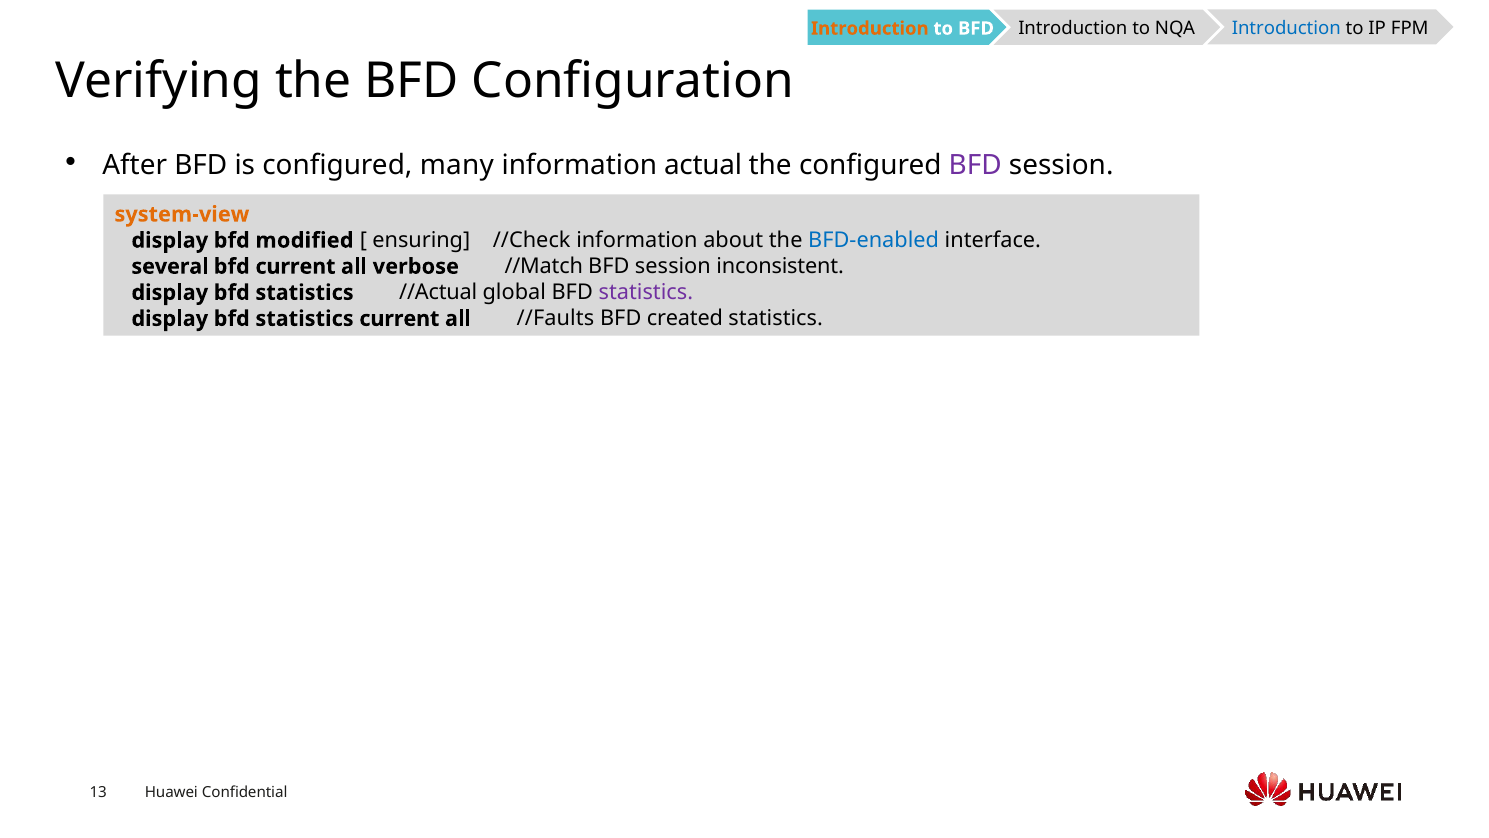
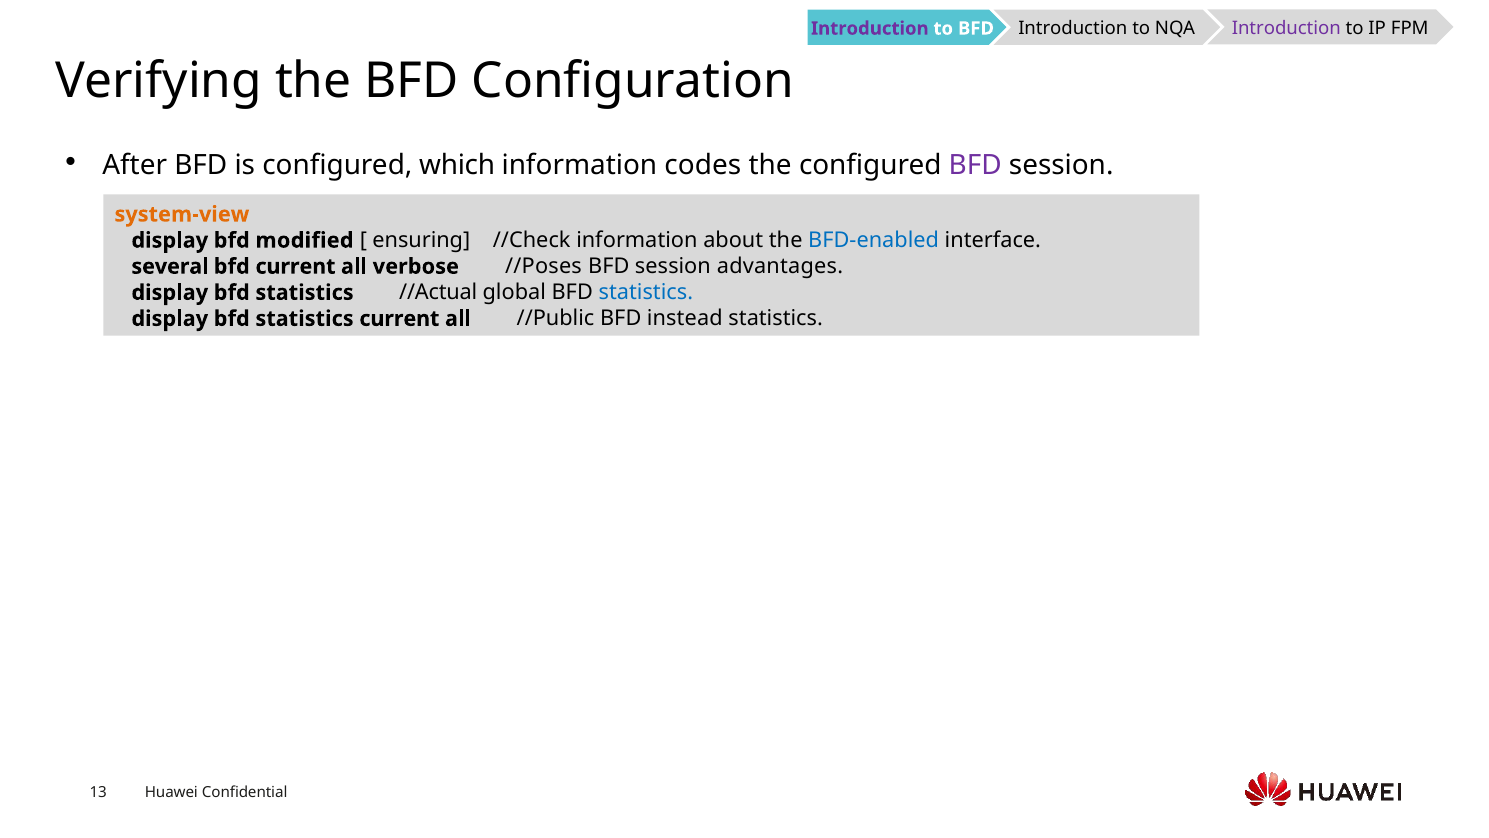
Introduction colour: orange -> purple (870, 28)
Introduction colour: blue -> purple (1286, 28)
many: many -> which (457, 166)
actual: actual -> codes (703, 166)
//Match: //Match -> //Poses (544, 266)
inconsistent: inconsistent -> advantages (780, 266)
statistics colour: purple -> blue (646, 292)
//Faults: //Faults -> //Public (556, 319)
created: created -> instead (685, 319)
